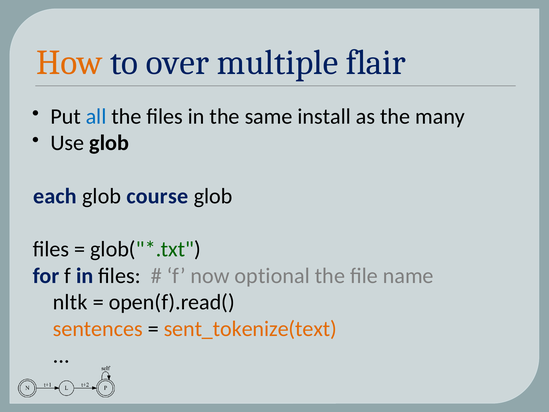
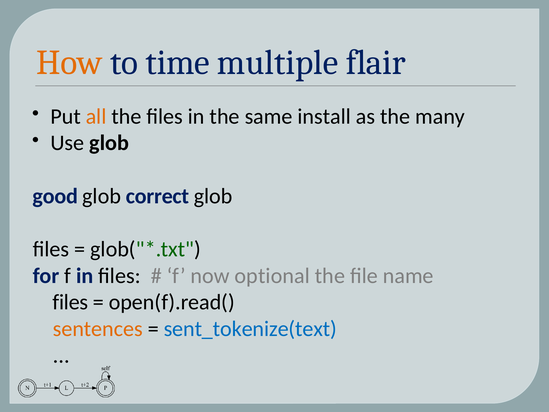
over: over -> time (178, 63)
all colour: blue -> orange (96, 116)
each: each -> good (55, 196)
course: course -> correct (158, 196)
nltk: nltk -> files (70, 302)
sent_tokenize(text colour: orange -> blue (250, 329)
